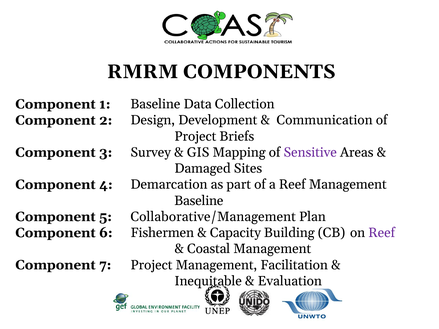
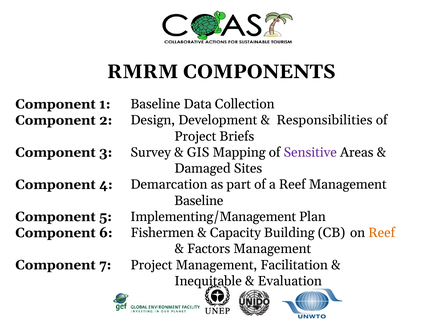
Communication: Communication -> Responsibilities (325, 120)
Collaborative/Management: Collaborative/Management -> Implementing/Management (213, 217)
Reef colour: purple -> orange (382, 233)
Coastal: Coastal -> Factors (209, 249)
